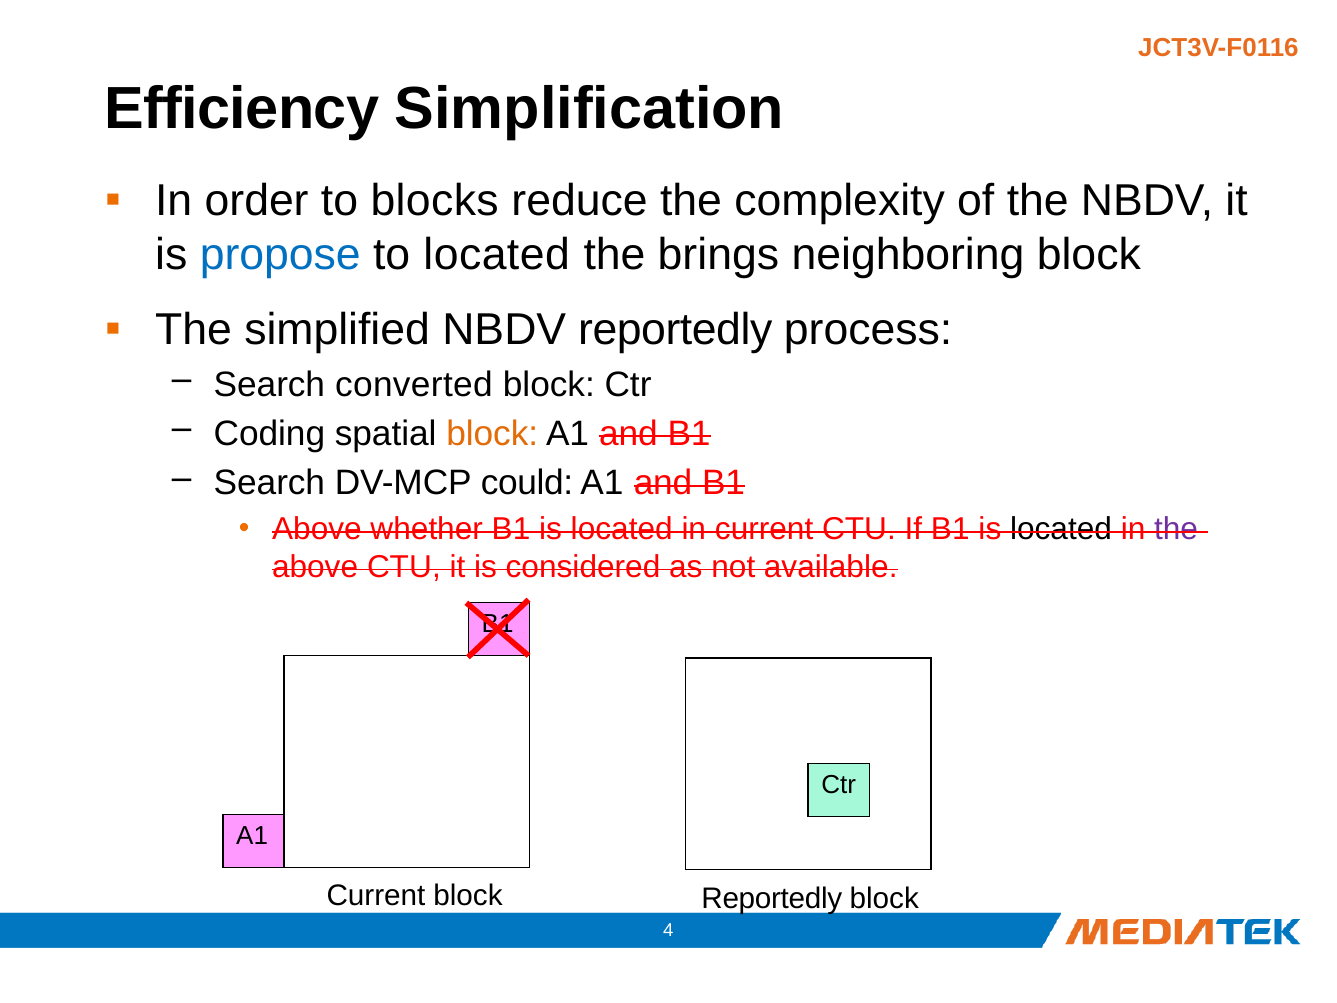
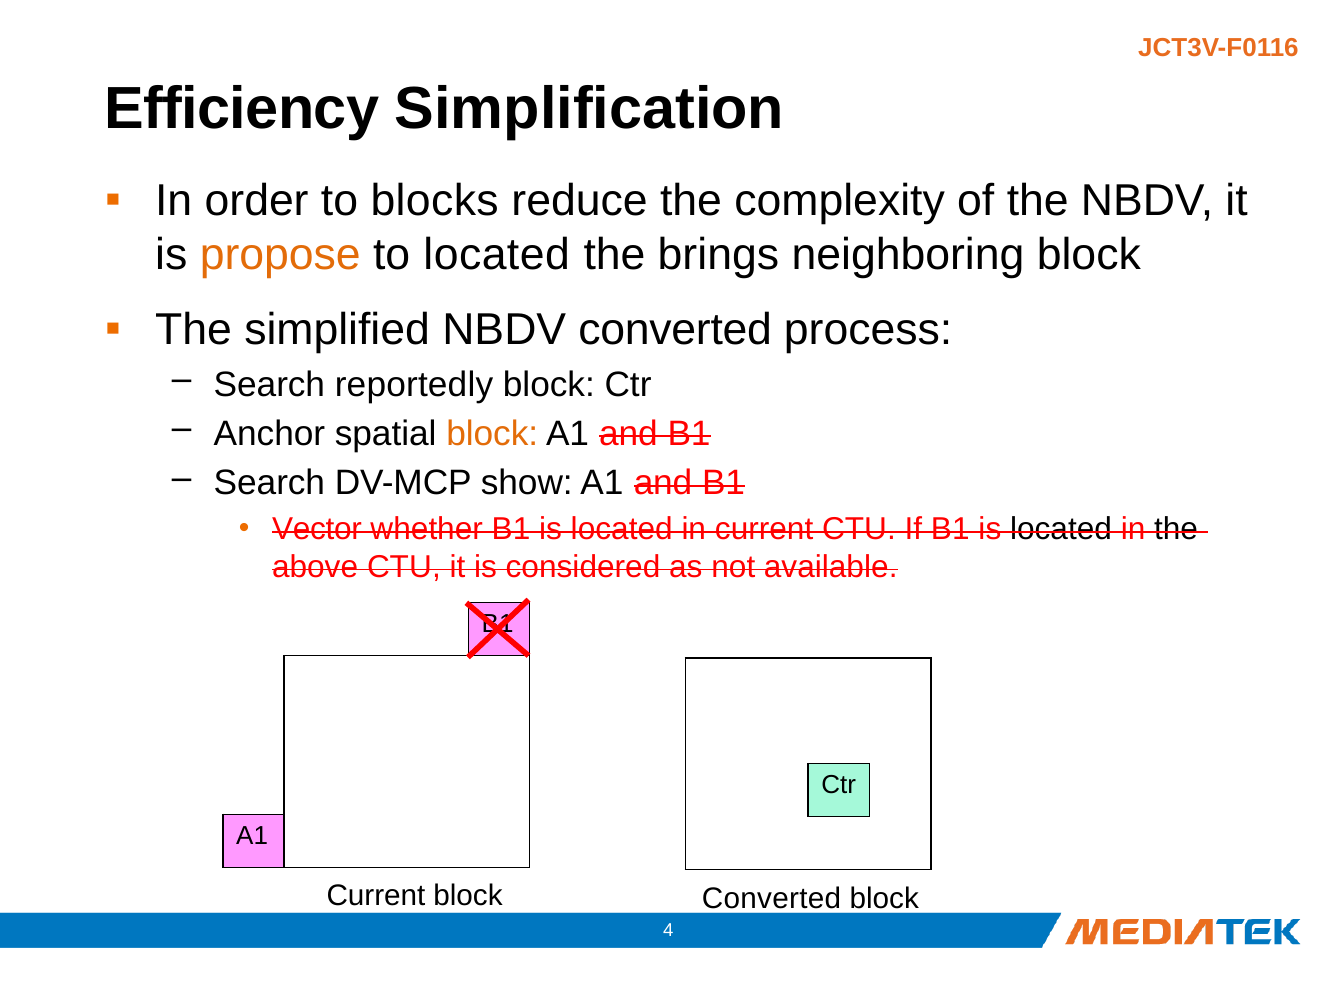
propose colour: blue -> orange (280, 254)
NBDV reportedly: reportedly -> converted (675, 330)
converted: converted -> reportedly (414, 384)
Coding: Coding -> Anchor (269, 434)
could: could -> show (527, 483)
Above: Above -> Vector (317, 529)
the colour: purple -> black (1176, 529)
block Reportedly: Reportedly -> Converted (772, 899)
